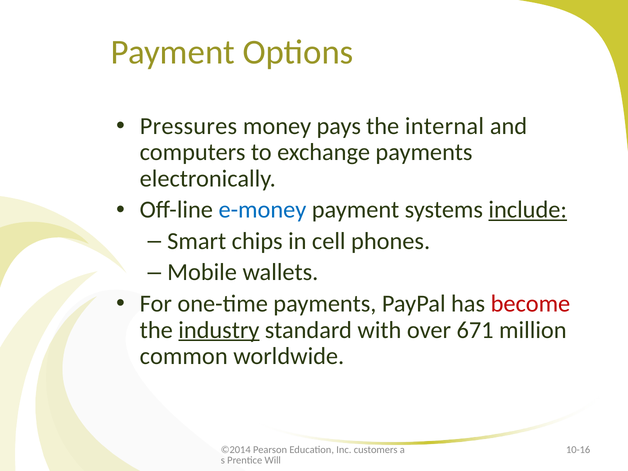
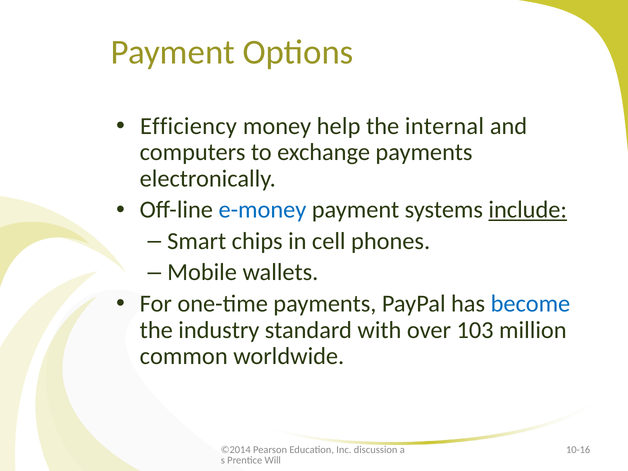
Pressures: Pressures -> Efficiency (188, 126)
pays: pays -> help (339, 126)
become colour: red -> blue (530, 304)
industry underline: present -> none (219, 330)
671: 671 -> 103 (475, 330)
customers: customers -> discussion (376, 450)
